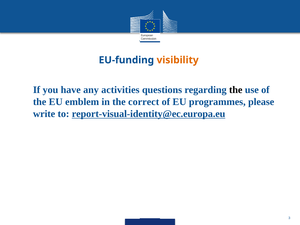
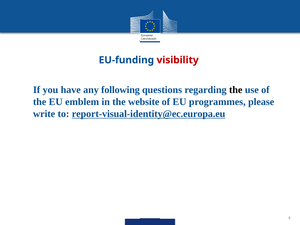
visibility colour: orange -> red (178, 60)
activities: activities -> following (120, 90)
correct: correct -> website (144, 102)
